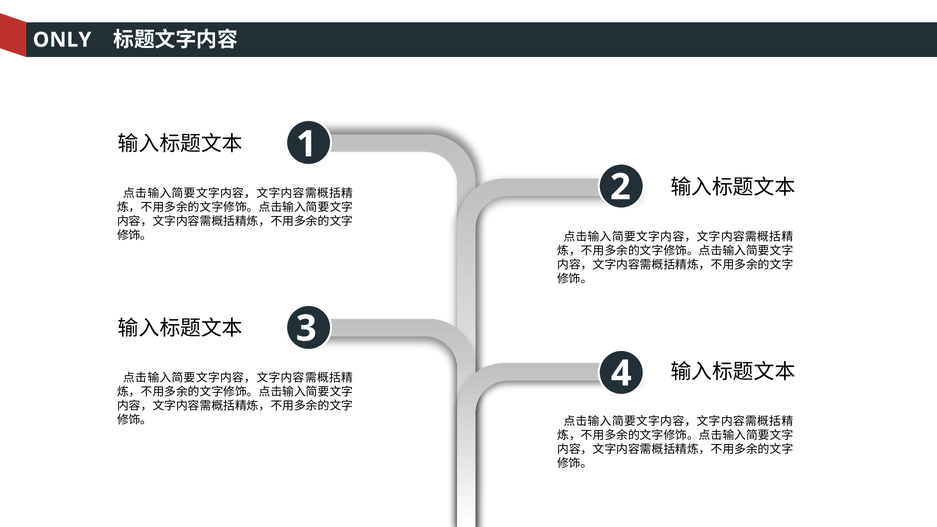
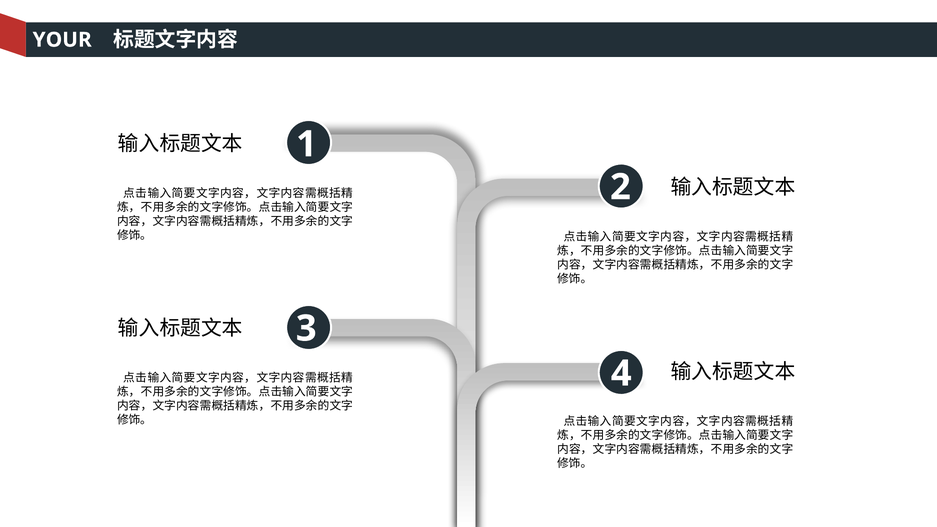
ONLY: ONLY -> YOUR (62, 40)
